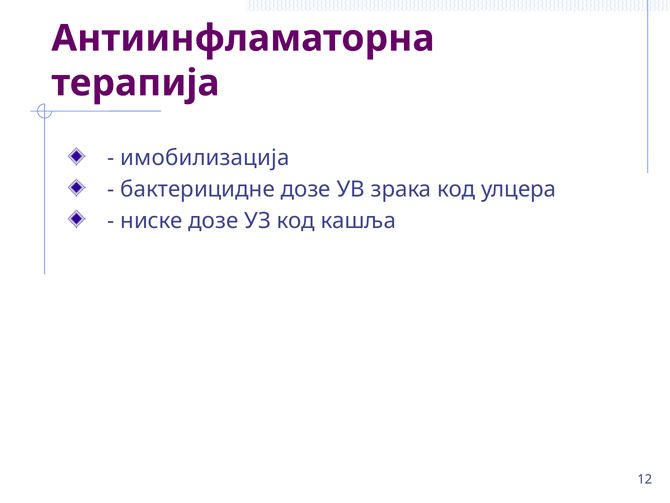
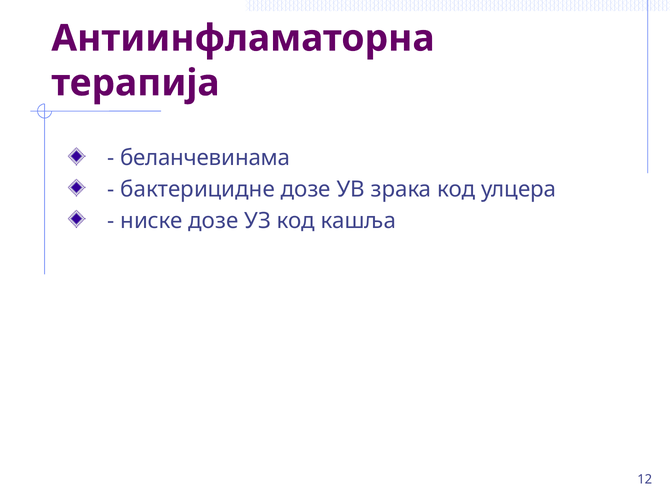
имобилизација: имобилизација -> беланчевинама (205, 158)
